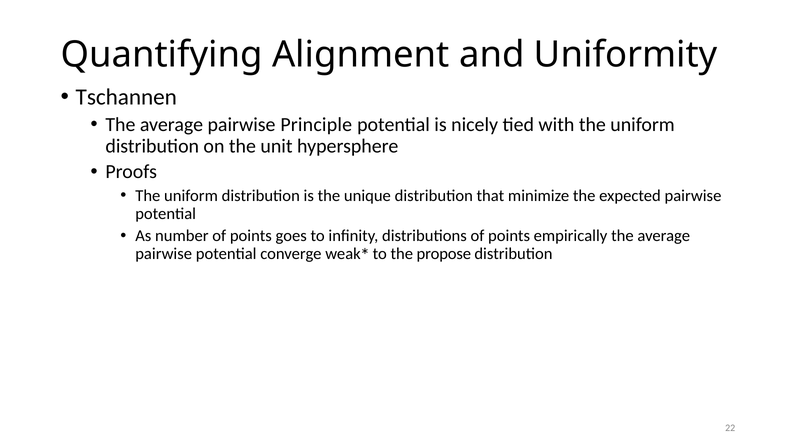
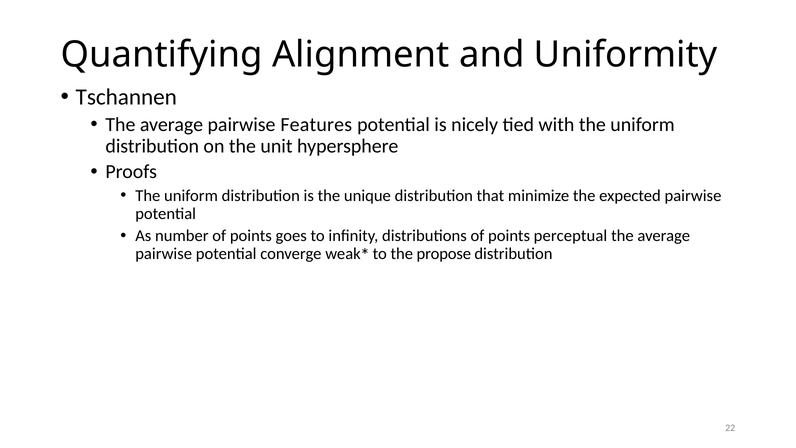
Principle: Principle -> Features (316, 125)
empirically: empirically -> perceptual (570, 236)
